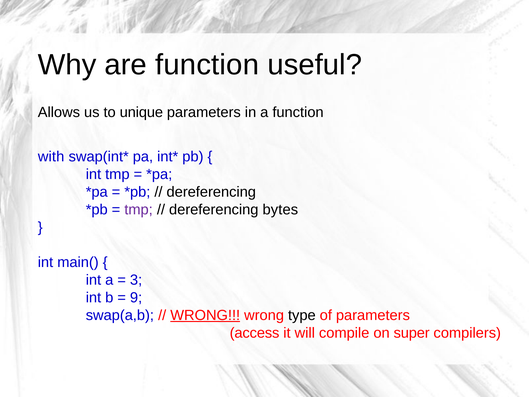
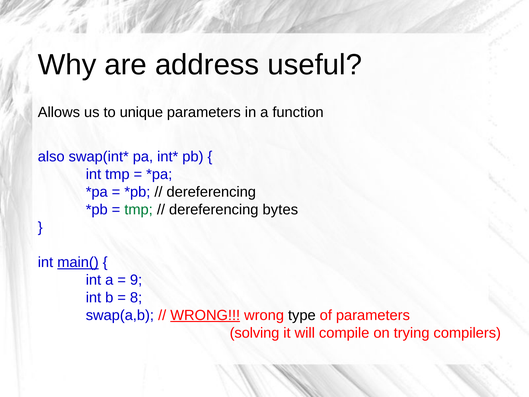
are function: function -> address (207, 65)
with: with -> also (51, 157)
tmp colour: purple -> green (139, 209)
main( underline: none -> present (78, 262)
3: 3 -> 9 (136, 280)
9: 9 -> 8 (136, 297)
access: access -> solving (255, 333)
super: super -> trying (412, 333)
